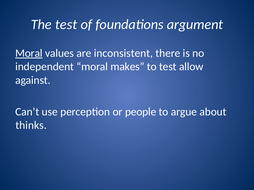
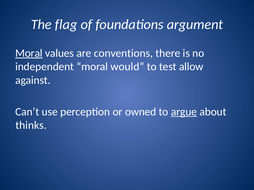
The test: test -> flag (66, 24)
inconsistent: inconsistent -> conventions (123, 53)
makes: makes -> would (127, 67)
people: people -> owned (141, 112)
argue underline: none -> present (184, 112)
